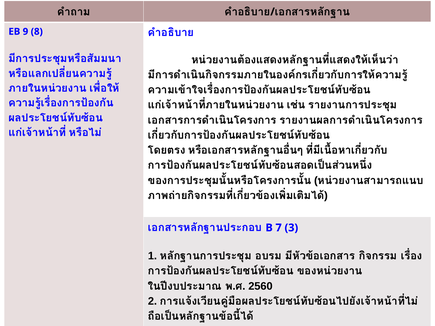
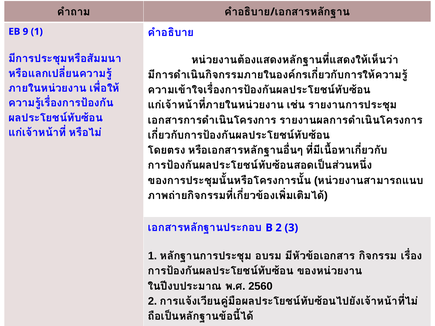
9 8: 8 -> 1 (37, 32)
B 7: 7 -> 2 (279, 228)
